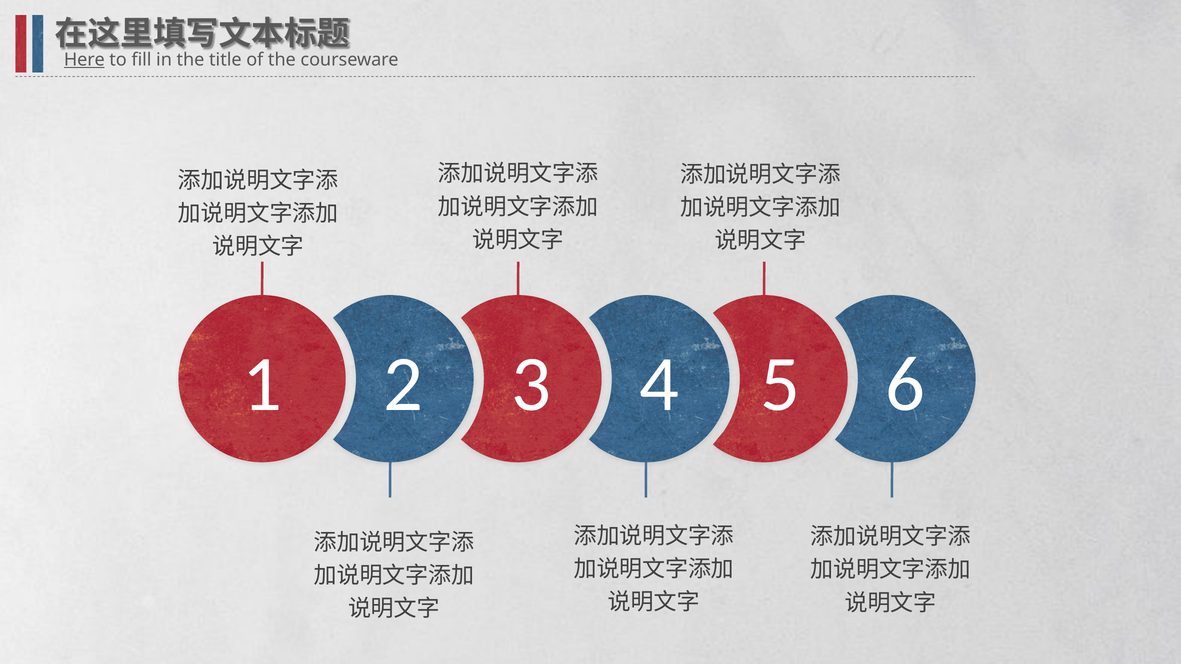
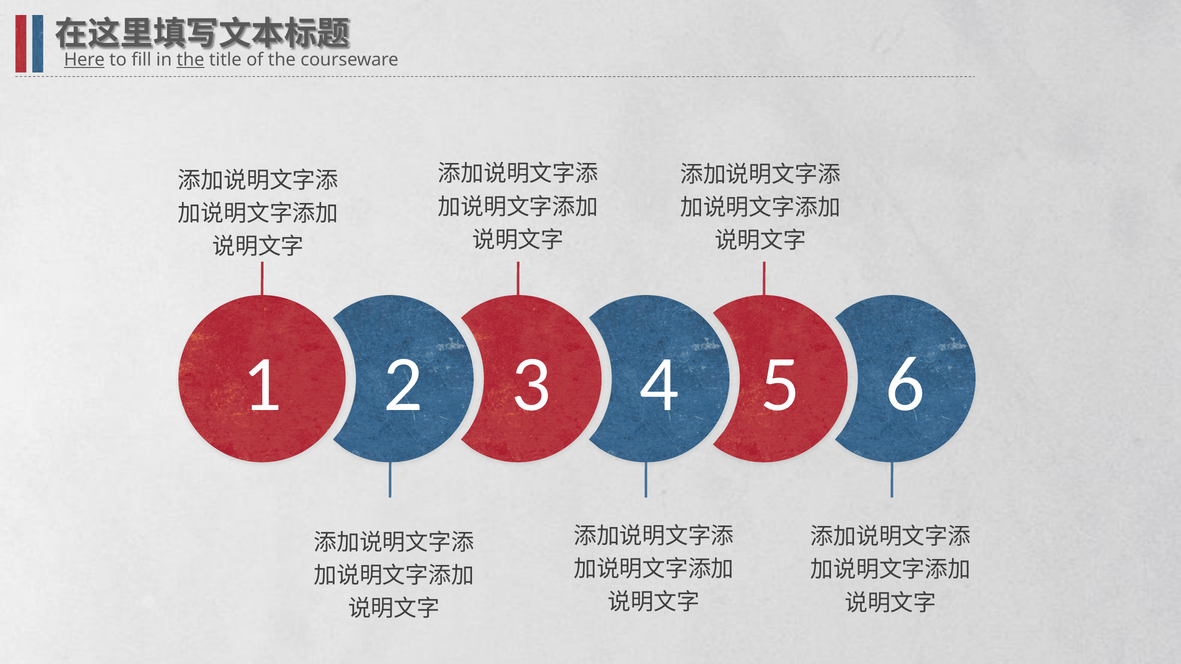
the underline: none -> present (190, 60)
